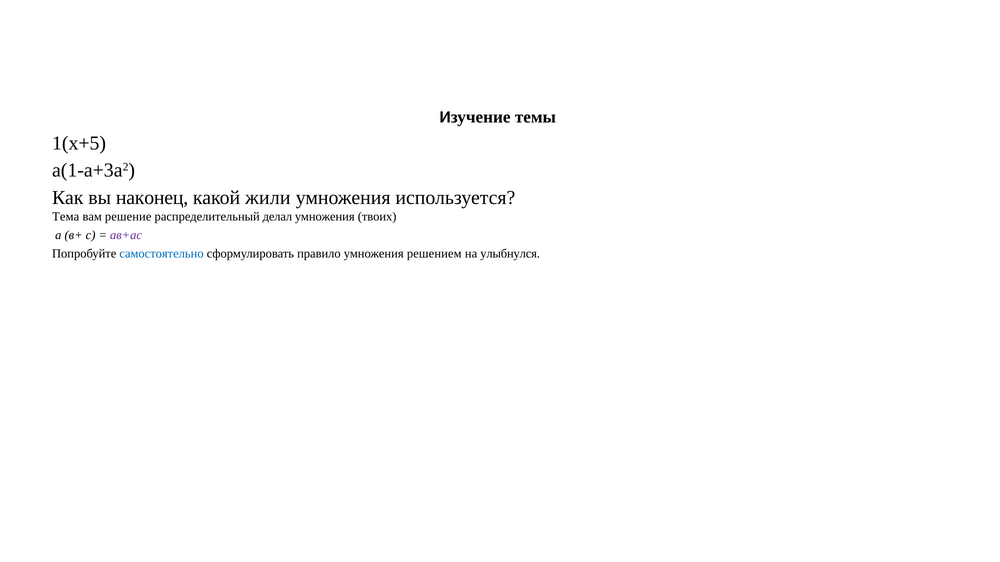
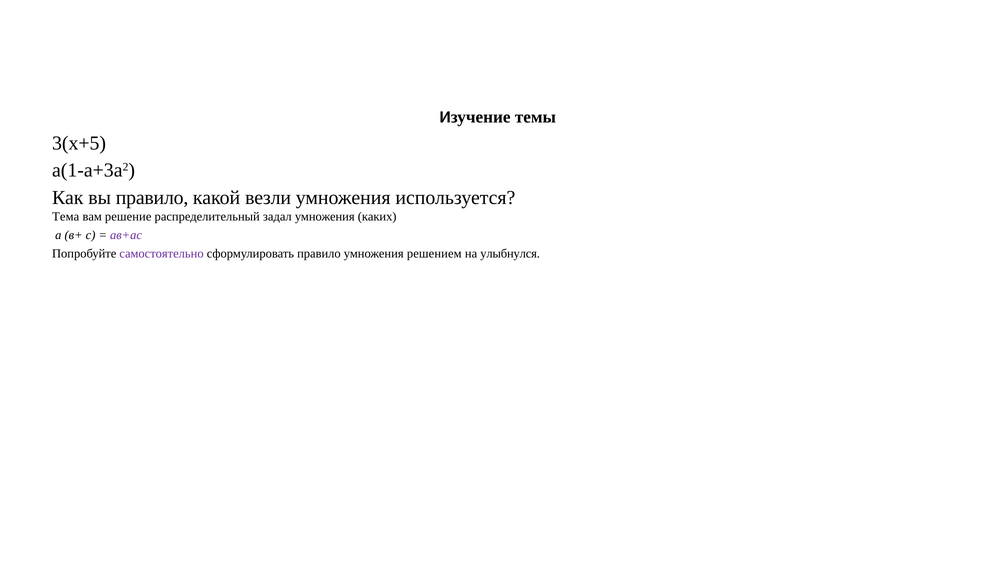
1(х+5: 1(х+5 -> 3(х+5 (79, 143)
вы наконец: наконец -> правило (152, 198)
жили: жили -> везли (268, 198)
делал: делал -> задал (277, 217)
твоих: твоих -> каких (377, 217)
самостоятельно colour: blue -> purple (162, 254)
